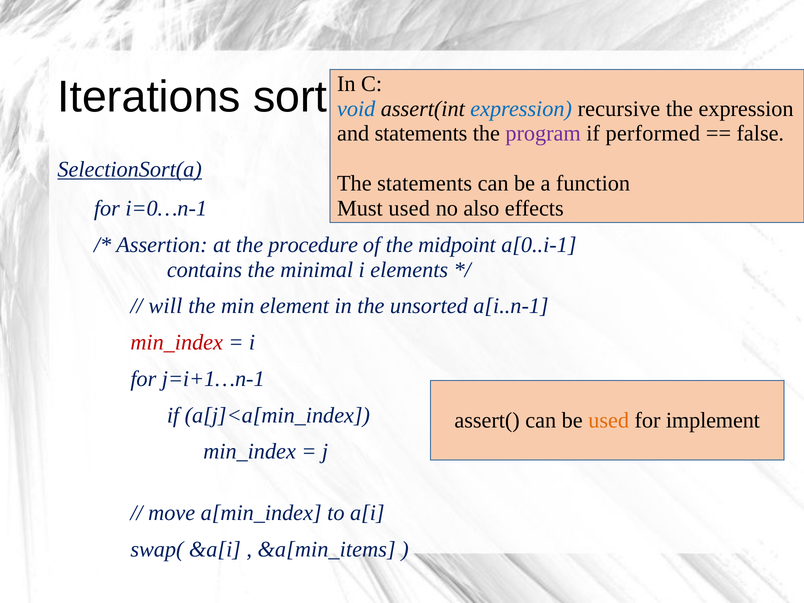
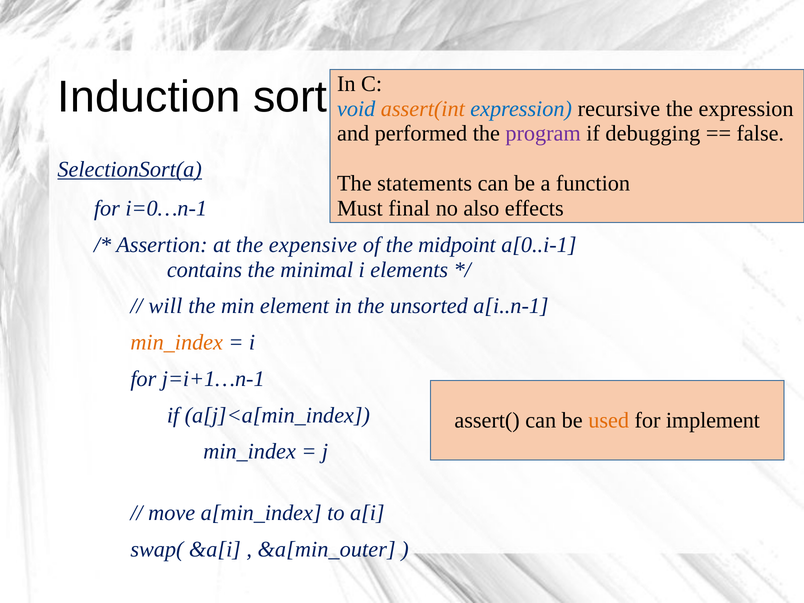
Iterations: Iterations -> Induction (149, 97)
assert(int colour: black -> orange (423, 109)
and statements: statements -> performed (421, 134)
performed: performed -> debugging (653, 134)
Must used: used -> final (409, 208)
procedure: procedure -> expensive (313, 245)
min_index colour: red -> orange (177, 342)
&a[min_items: &a[min_items -> &a[min_outer (327, 549)
